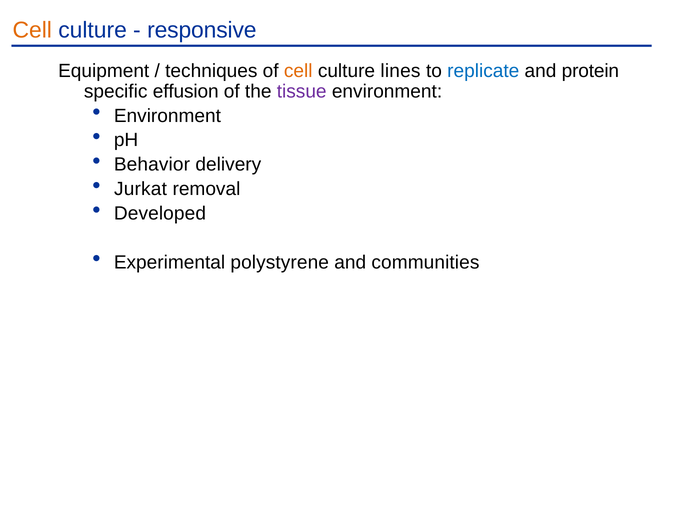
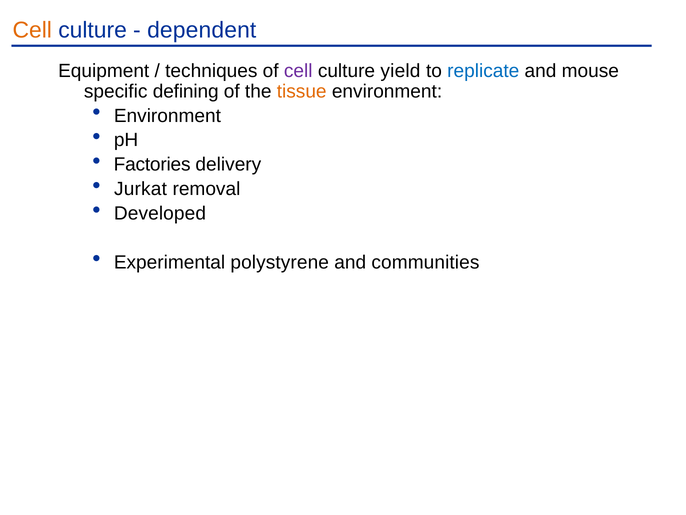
responsive: responsive -> dependent (202, 30)
cell colour: orange -> purple (298, 71)
lines: lines -> yield (400, 71)
protein: protein -> mouse (590, 71)
effusion: effusion -> defining (186, 91)
tissue colour: purple -> orange (302, 91)
Behavior: Behavior -> Factories (152, 164)
